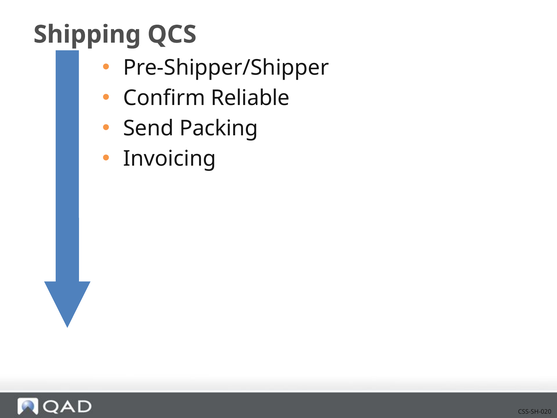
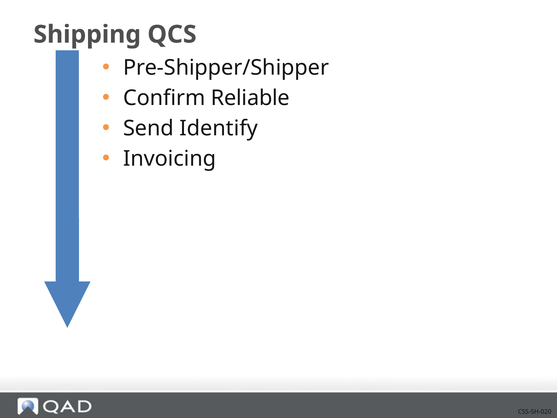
Packing: Packing -> Identify (219, 128)
